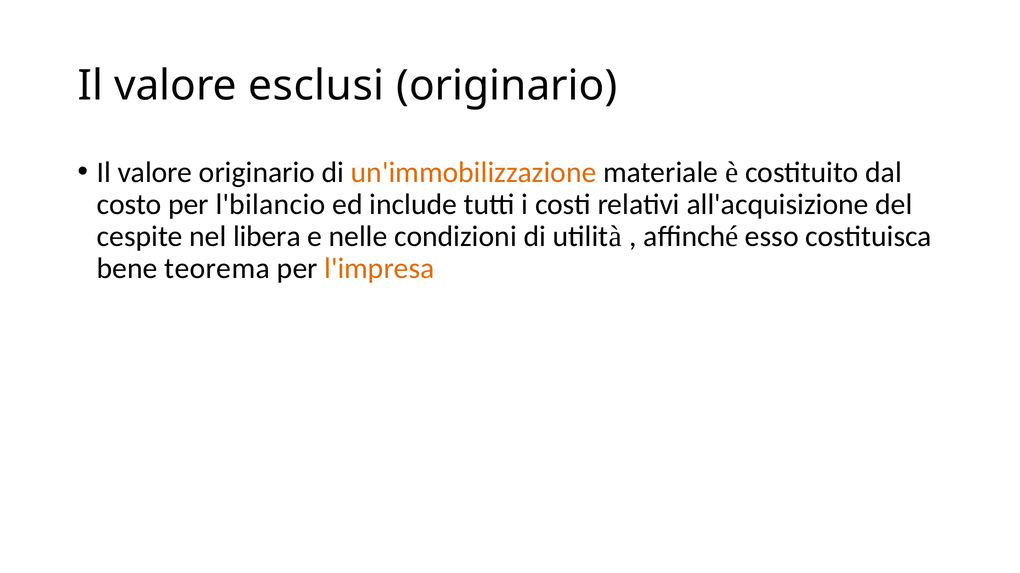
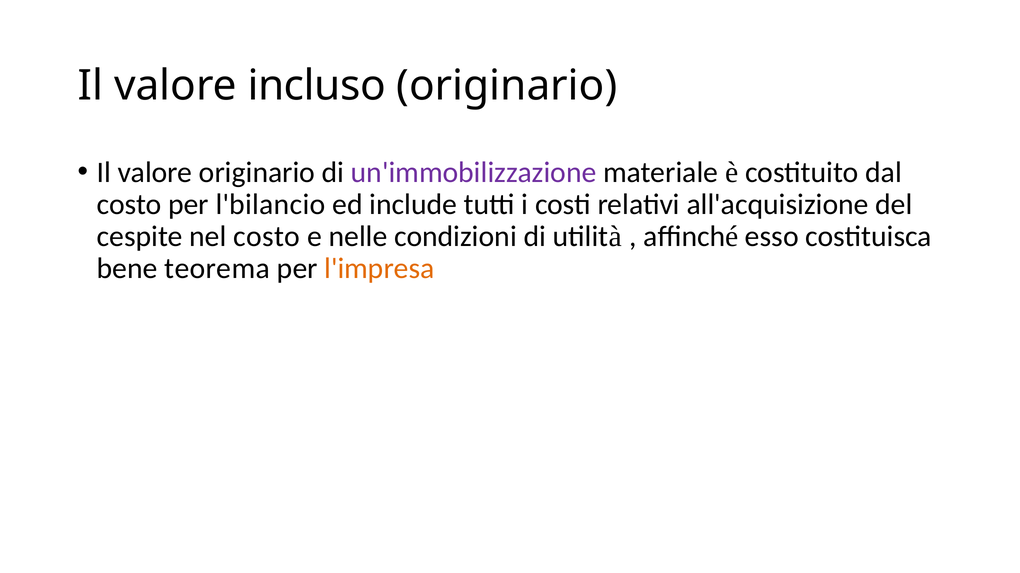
esclusi: esclusi -> incluso (317, 86)
un'immobilizzazione colour: orange -> purple (474, 172)
nel libera: libera -> costo (267, 237)
